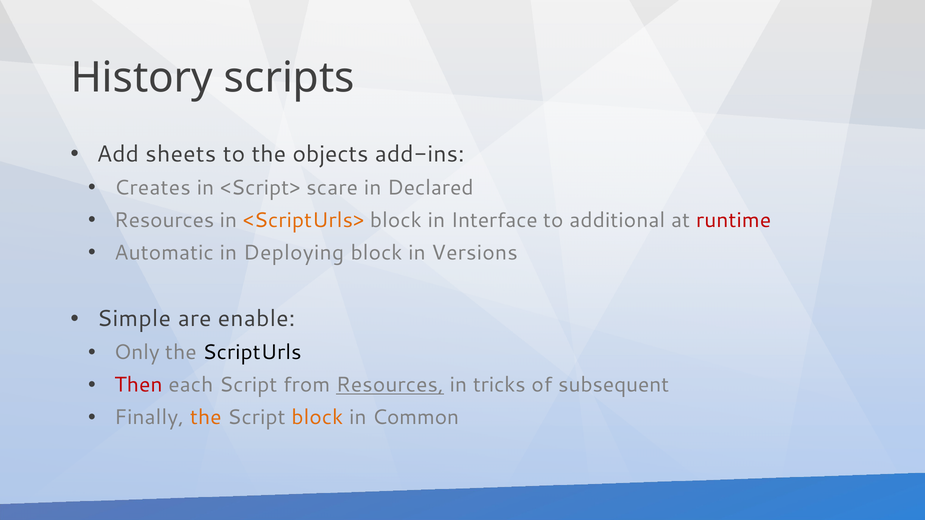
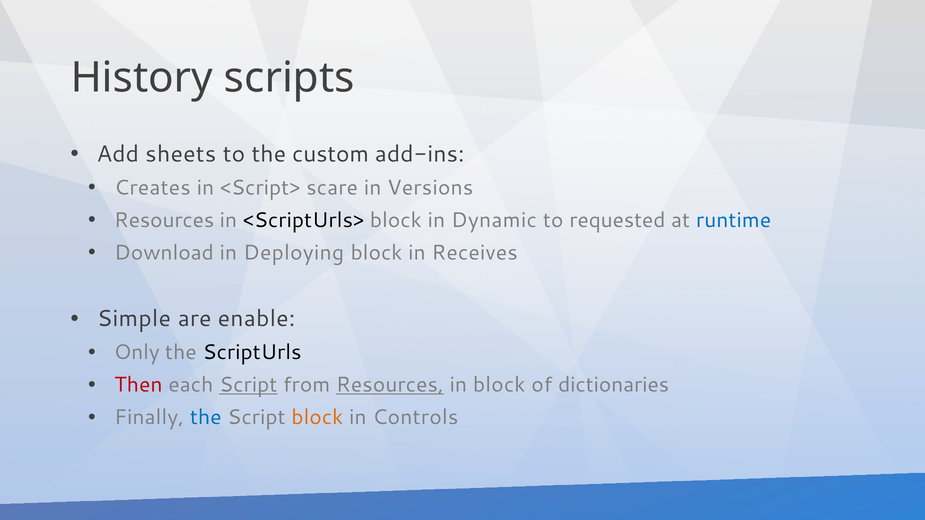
objects: objects -> custom (331, 154)
Declared: Declared -> Versions (430, 188)
<ScriptUrls> colour: orange -> black (303, 220)
Interface: Interface -> Dynamic (494, 220)
additional: additional -> requested (617, 220)
runtime colour: red -> blue (734, 220)
Automatic: Automatic -> Download (164, 253)
Versions: Versions -> Receives (475, 253)
Script underline: none -> present (248, 385)
in tricks: tricks -> block (499, 385)
subsequent: subsequent -> dictionaries (614, 385)
the colour: orange -> blue (206, 418)
Common: Common -> Controls (415, 418)
